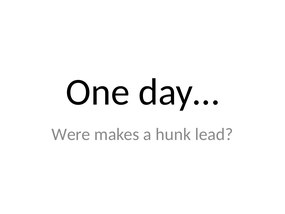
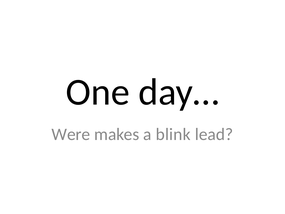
hunk: hunk -> blink (173, 134)
